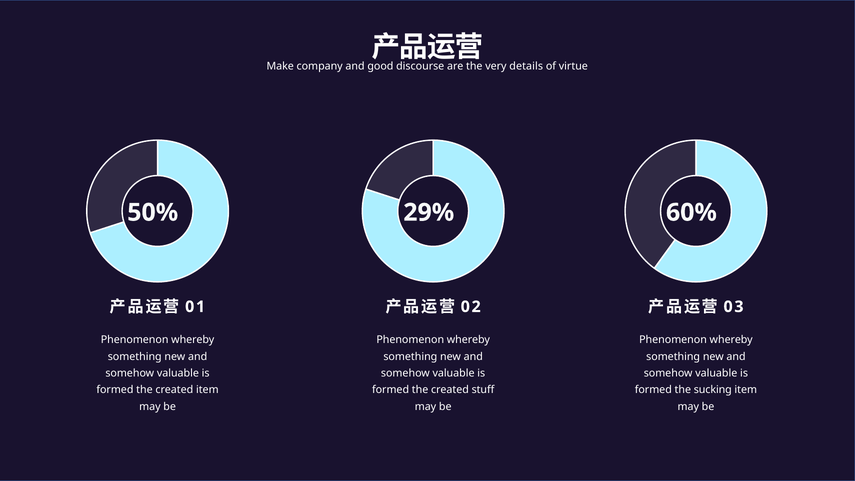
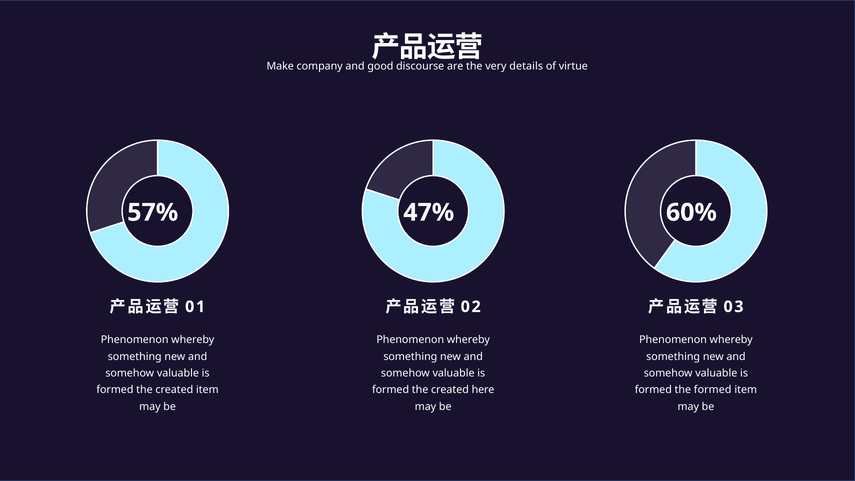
50%: 50% -> 57% (153, 212)
29%: 29% -> 47% (429, 212)
stuff: stuff -> here (483, 390)
the sucking: sucking -> formed (713, 390)
